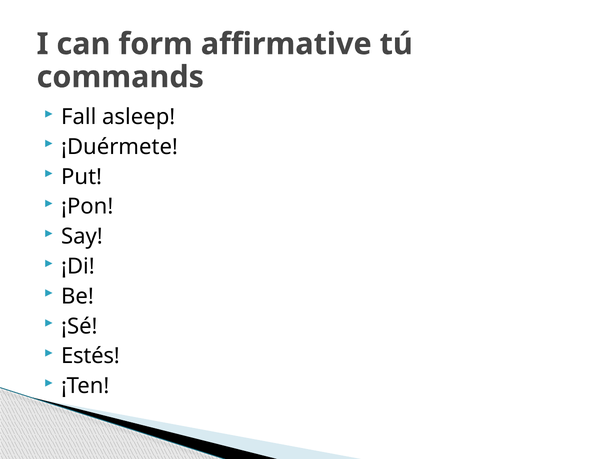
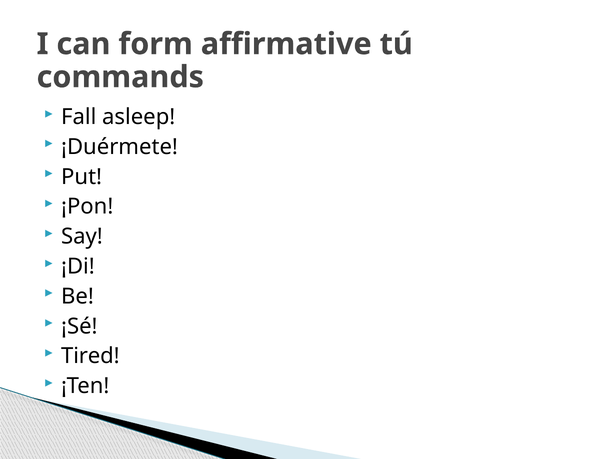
Estés: Estés -> Tired (90, 356)
